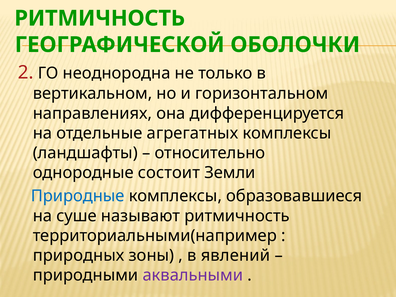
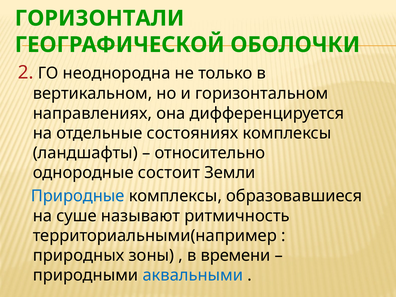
РИТМИЧНОСТЬ: РИТМИЧНОСТЬ -> ГОРИЗОНТАЛИ (100, 18)
агрегатных: агрегатных -> состояниях (193, 133)
явлений: явлений -> времени (236, 255)
аквальными colour: purple -> blue (193, 275)
